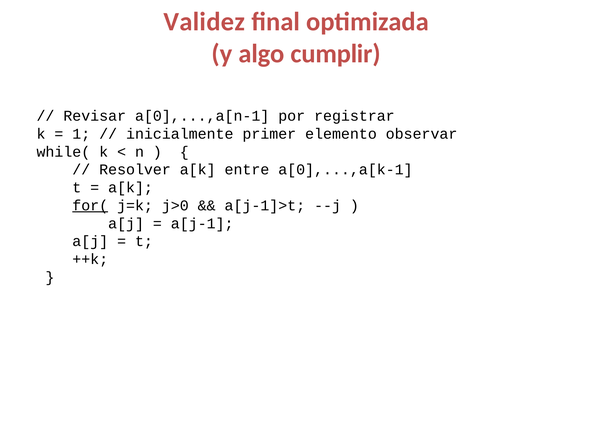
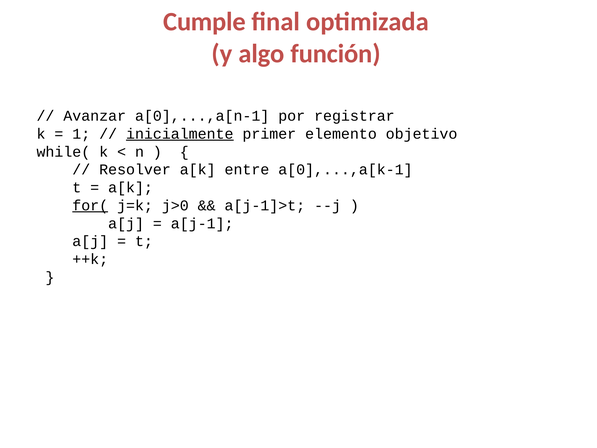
Validez: Validez -> Cumple (205, 22)
cumplir: cumplir -> función (336, 54)
Revisar: Revisar -> Avanzar (95, 116)
inicialmente underline: none -> present (180, 134)
observar: observar -> objetivo (422, 134)
